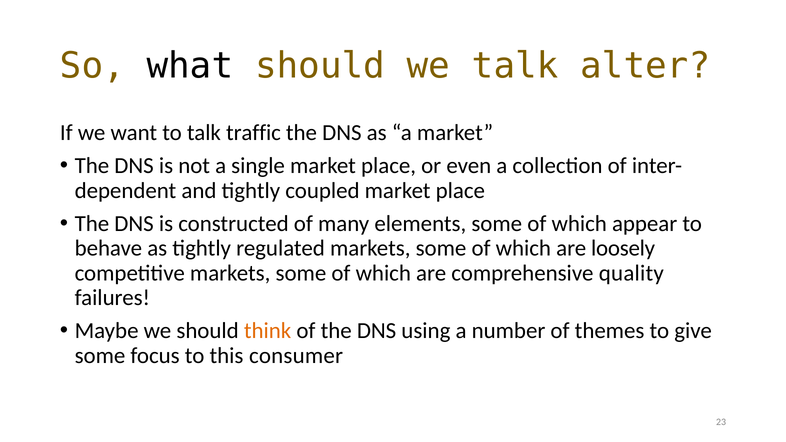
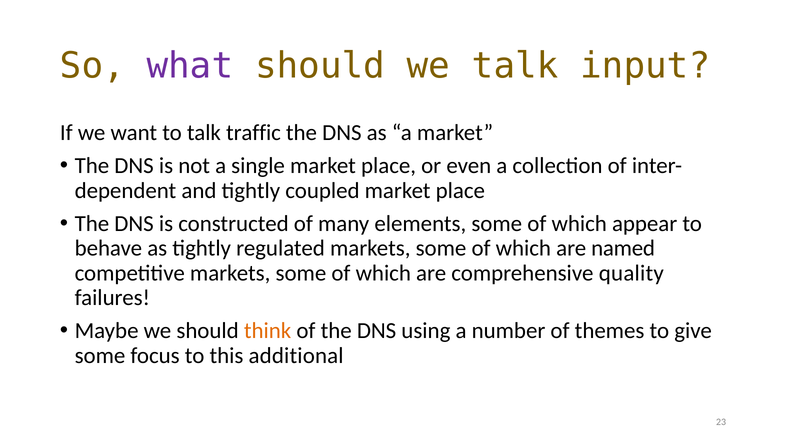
what colour: black -> purple (190, 66)
alter: alter -> input (645, 66)
loosely: loosely -> named (623, 248)
consumer: consumer -> additional (296, 356)
